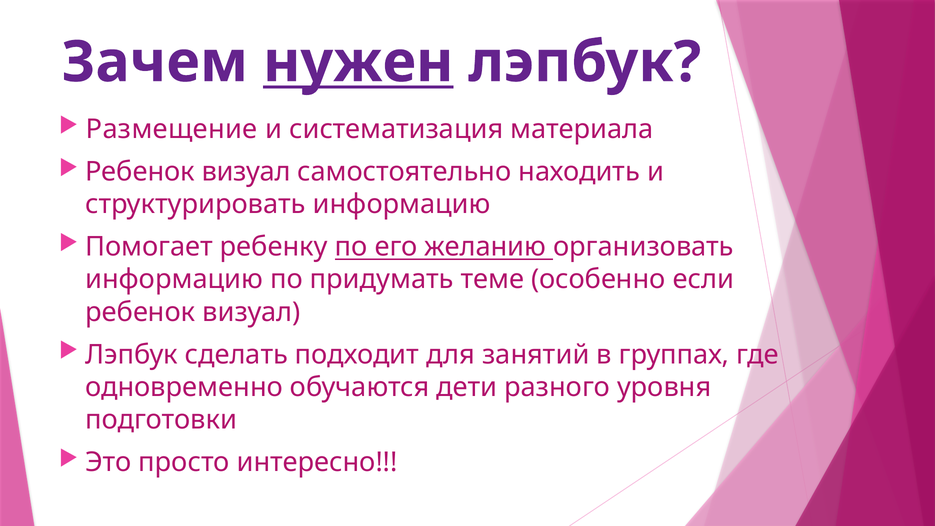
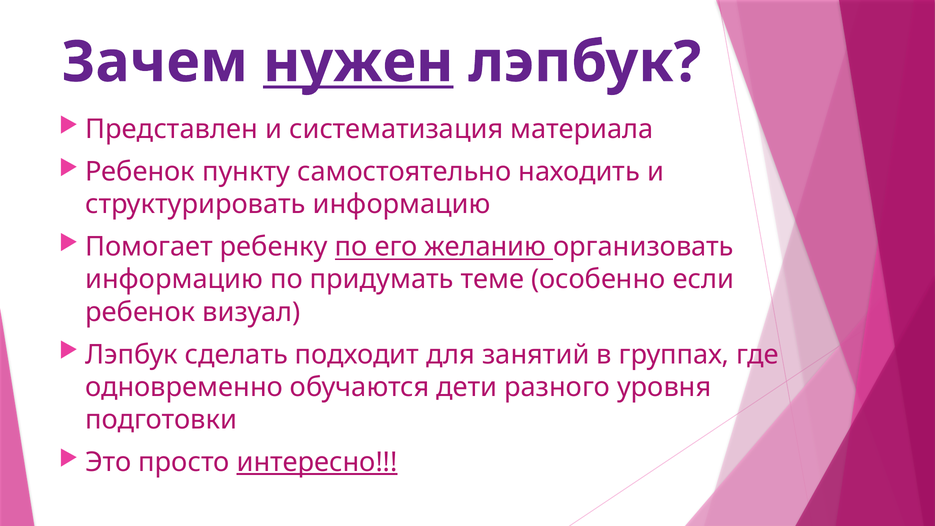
Размещение: Размещение -> Представлен (172, 129)
визуал: визуал -> пункту (246, 172)
интересно underline: none -> present (317, 462)
